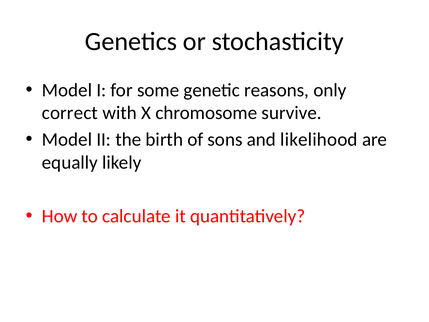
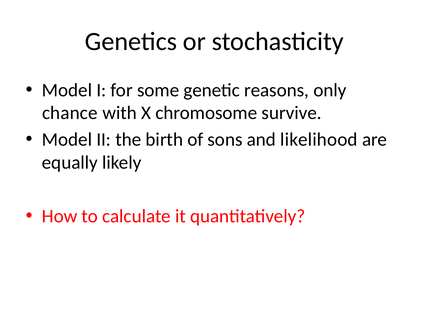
correct: correct -> chance (70, 113)
